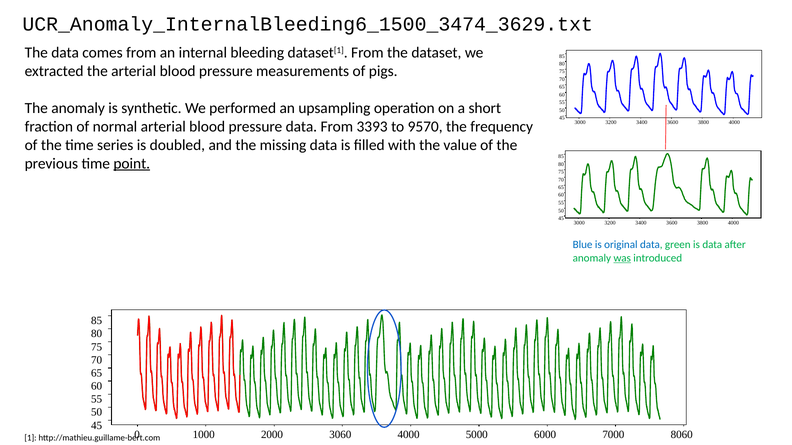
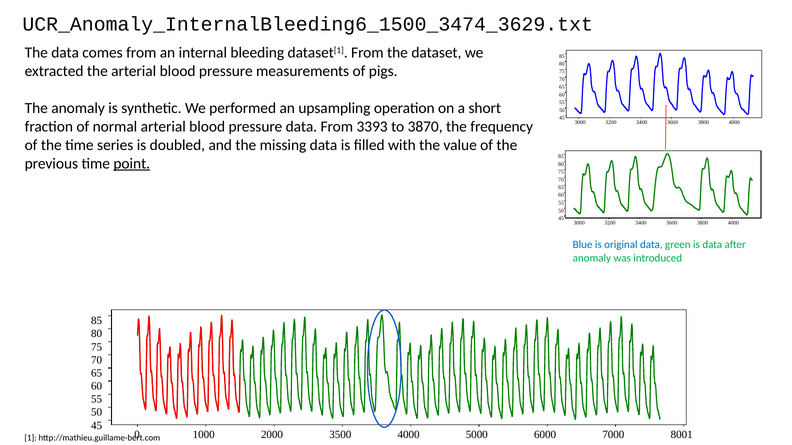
9570: 9570 -> 3870 (425, 127)
was underline: present -> none (622, 258)
3060: 3060 -> 3500 (340, 435)
8060: 8060 -> 8001 (682, 435)
